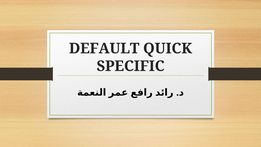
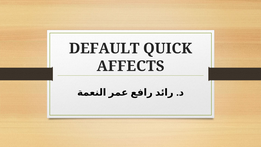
SPECIFIC: SPECIFIC -> AFFECTS (131, 66)
